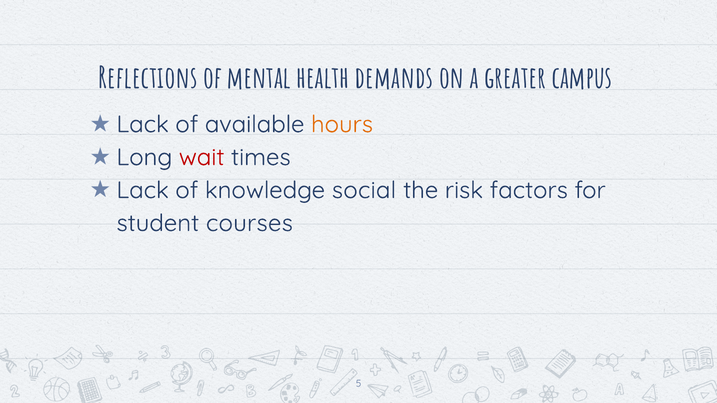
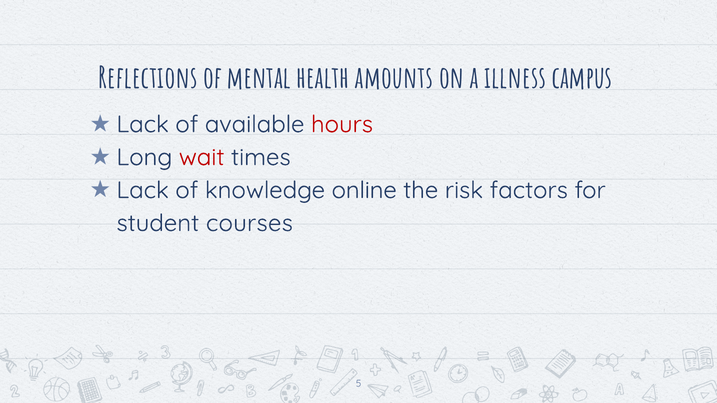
demands: demands -> amounts (394, 79)
greater: greater -> illness (515, 79)
hours colour: orange -> red (342, 124)
social: social -> online (364, 190)
